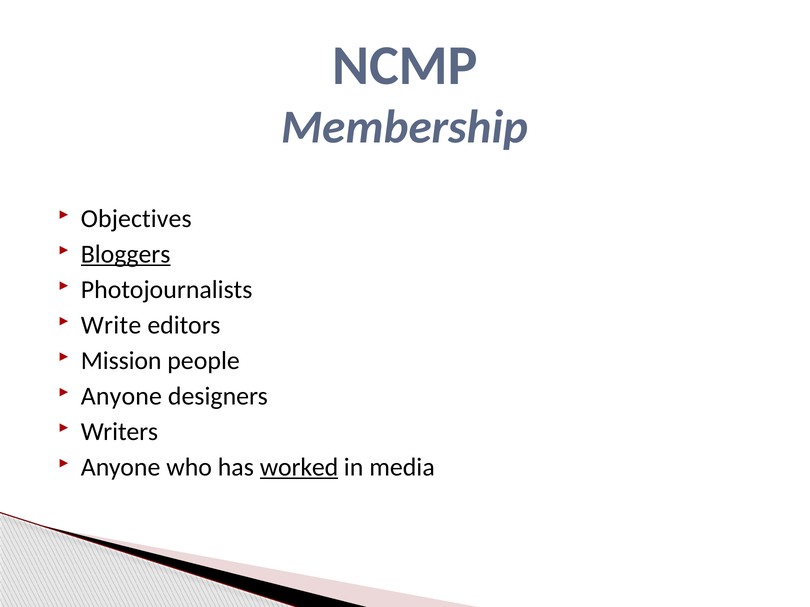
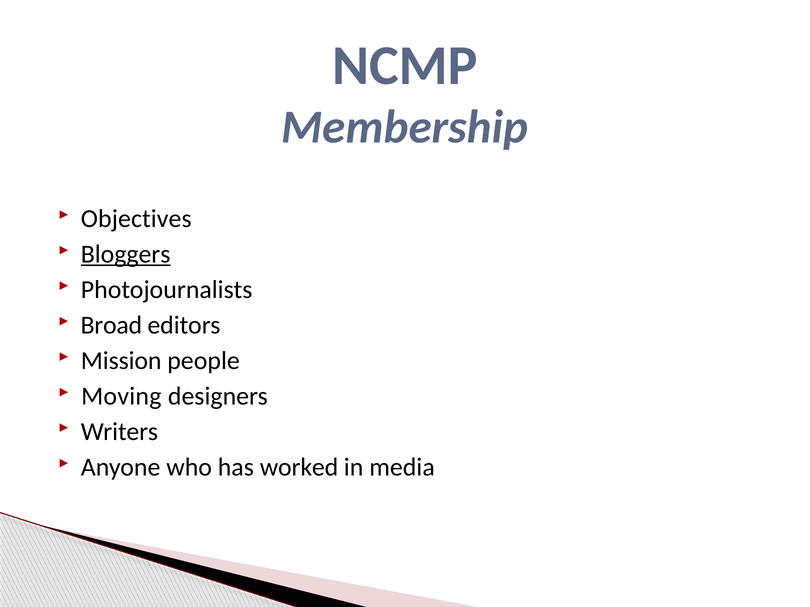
Write: Write -> Broad (111, 325)
Anyone: Anyone -> Moving (121, 396)
worked underline: present -> none (299, 468)
